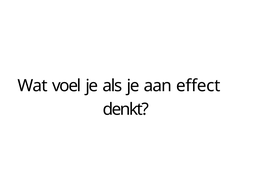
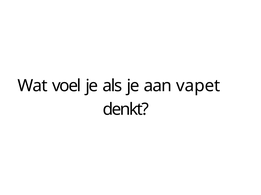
effect: effect -> vapet (198, 86)
